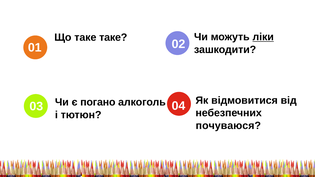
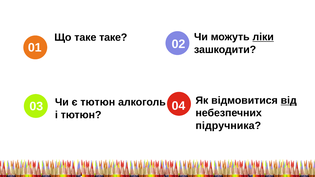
від underline: none -> present (289, 101)
є погано: погано -> тютюн (98, 102)
почуваюся: почуваюся -> підручника (228, 126)
